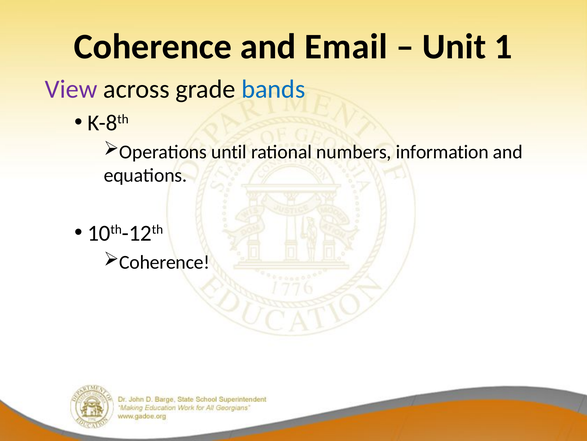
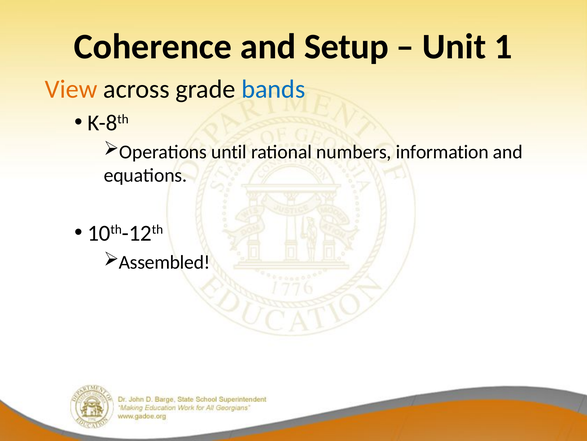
Email: Email -> Setup (346, 47)
View colour: purple -> orange (71, 89)
Coherence: Coherence -> Assembled (165, 262)
